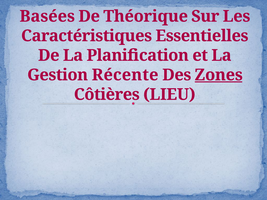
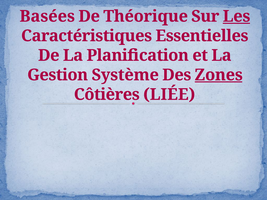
Les underline: none -> present (237, 16)
Récente: Récente -> Système (125, 75)
LIEU: LIEU -> LIÉE (169, 95)
